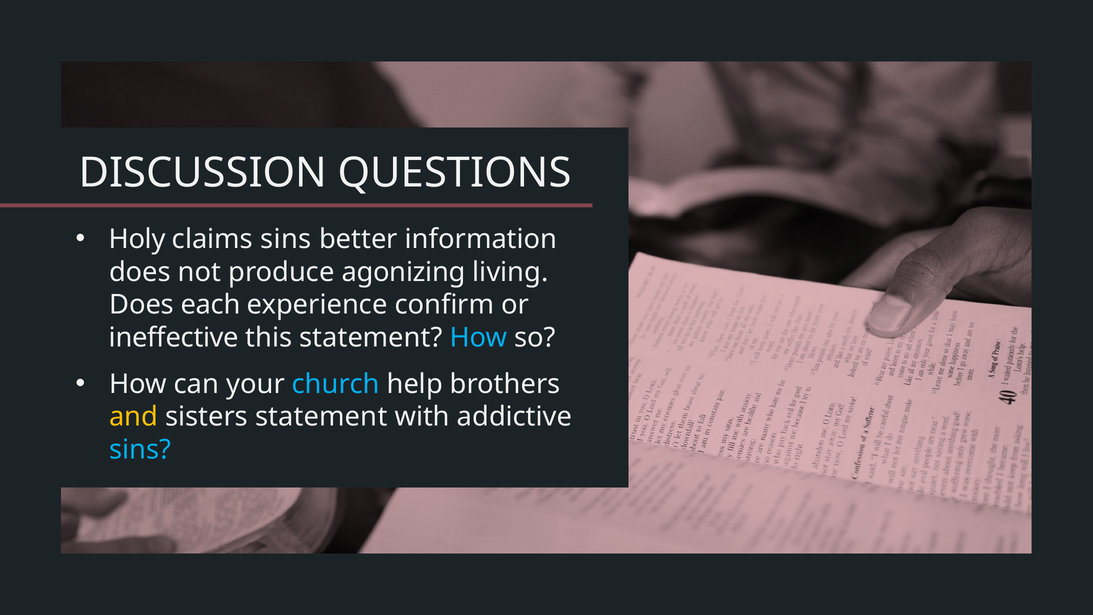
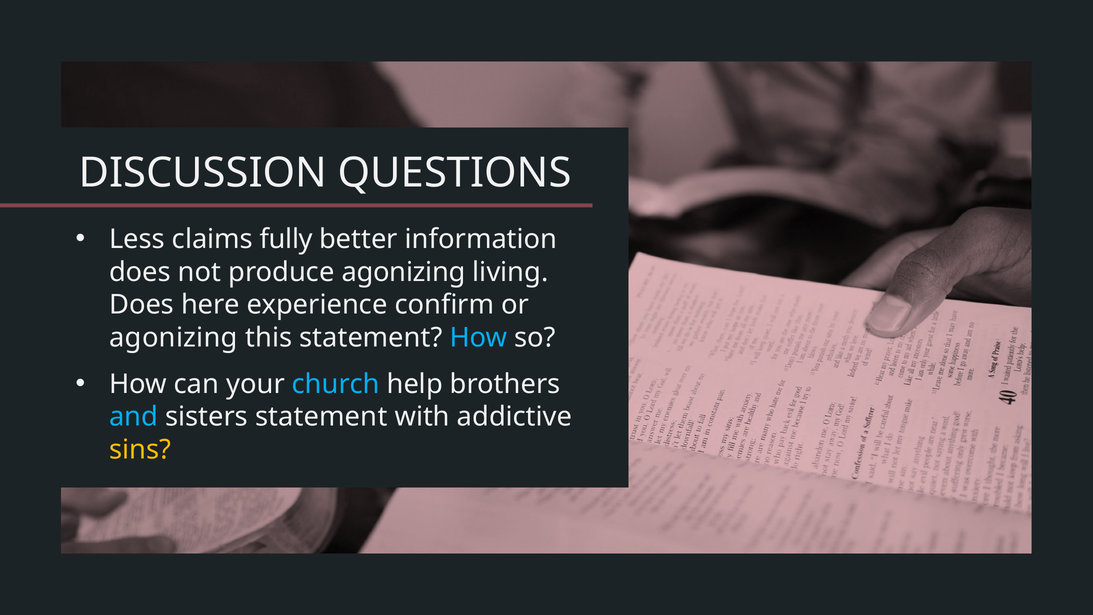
Holy: Holy -> Less (137, 239)
claims sins: sins -> fully (286, 239)
each: each -> here (210, 305)
ineffective: ineffective -> agonizing (174, 338)
and colour: yellow -> light blue (134, 417)
sins colour: light blue -> yellow (140, 450)
